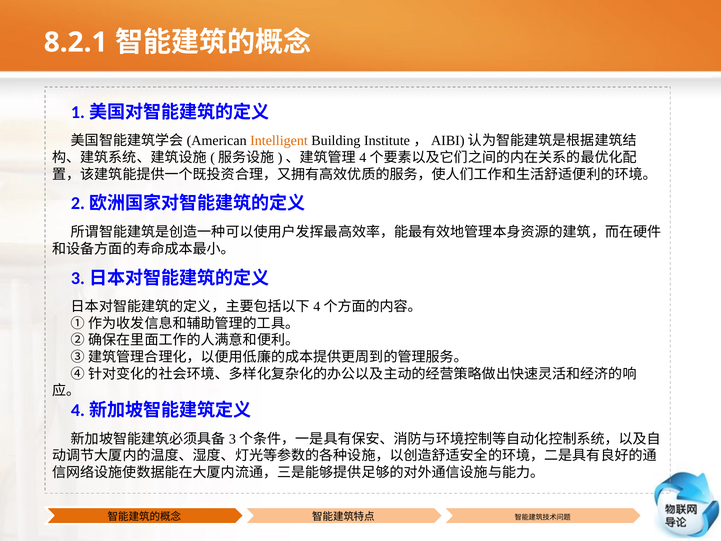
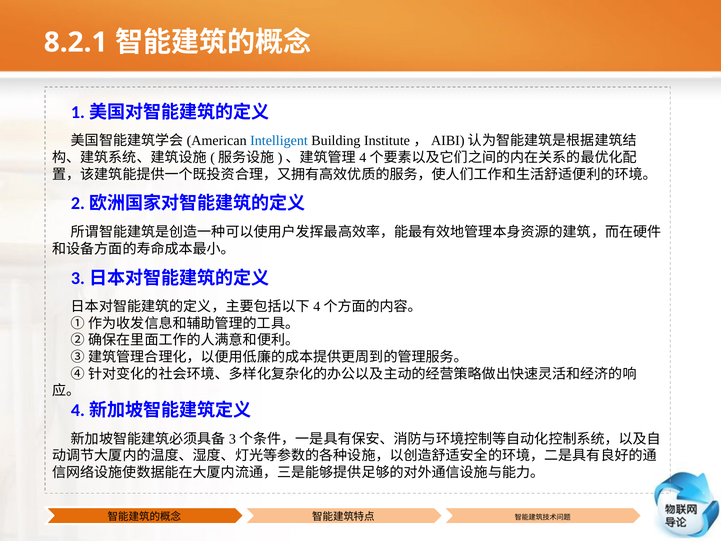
Intelligent colour: orange -> blue (279, 141)
